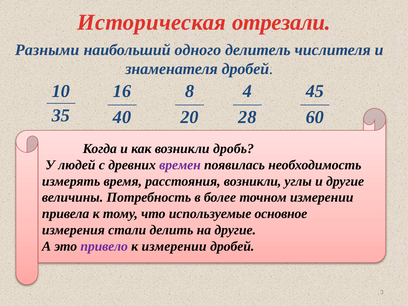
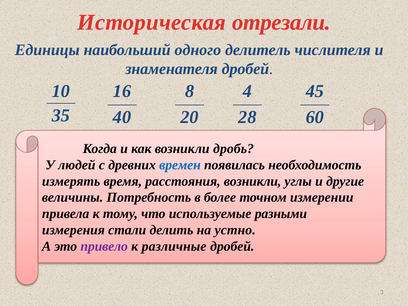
Разными: Разными -> Единицы (47, 50)
времен colour: purple -> blue (180, 165)
основное: основное -> разными (281, 214)
на другие: другие -> устно (235, 230)
к измерении: измерении -> различные (174, 246)
